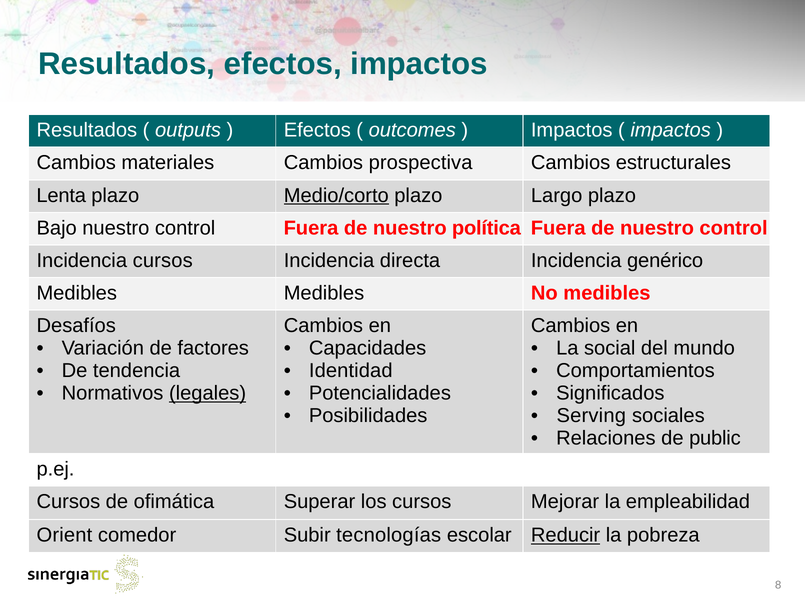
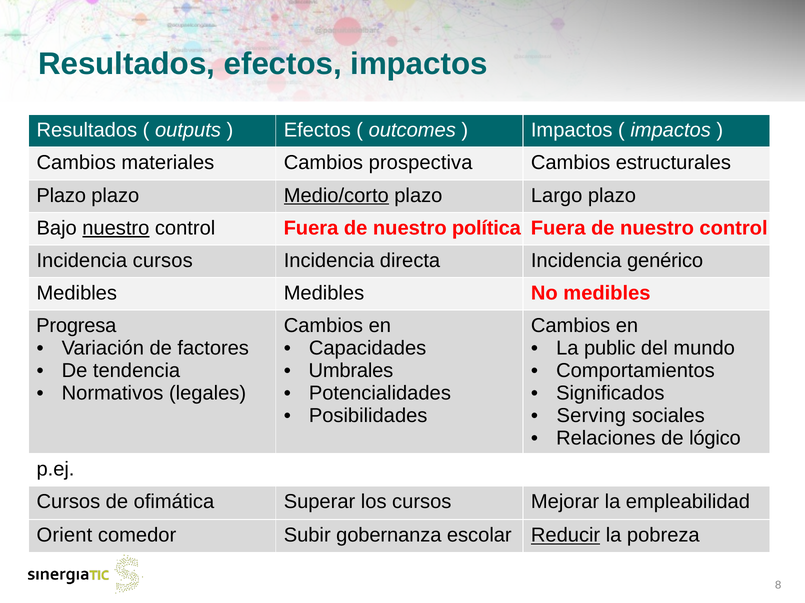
Lenta: Lenta -> Plazo (61, 196)
nuestro underline: none -> present (116, 228)
Desafíos: Desafíos -> Progresa (76, 326)
social: social -> public (610, 349)
Identidad: Identidad -> Umbrales (351, 371)
legales underline: present -> none (208, 394)
public: public -> lógico (715, 439)
tecnologías: tecnologías -> gobernanza (389, 536)
